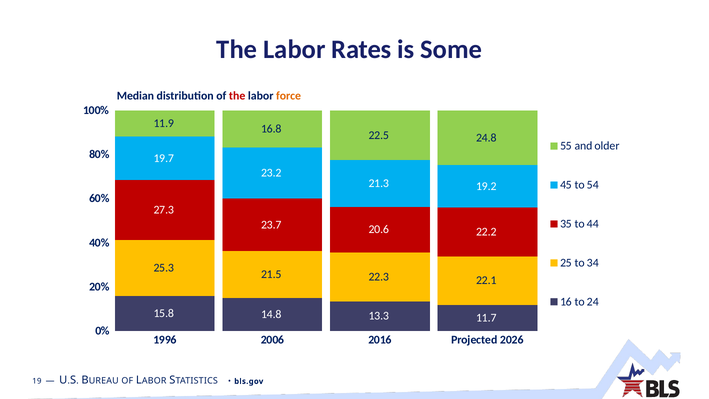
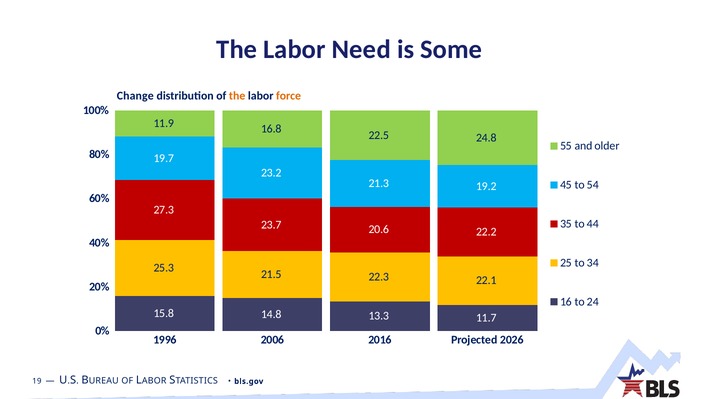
Rates: Rates -> Need (361, 49)
Median: Median -> Change (135, 96)
the colour: red -> orange (237, 96)
